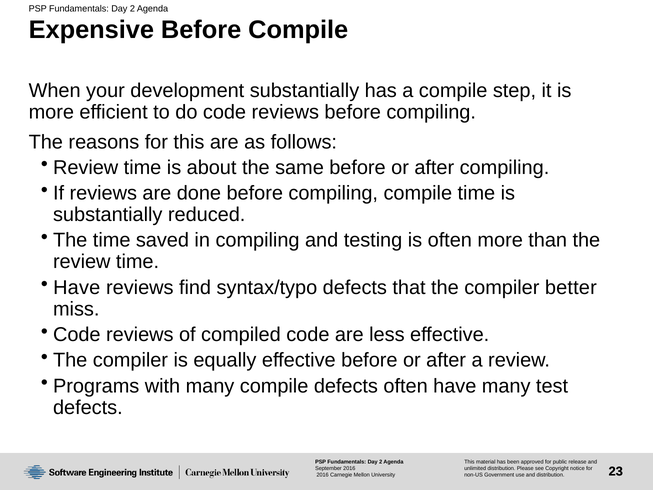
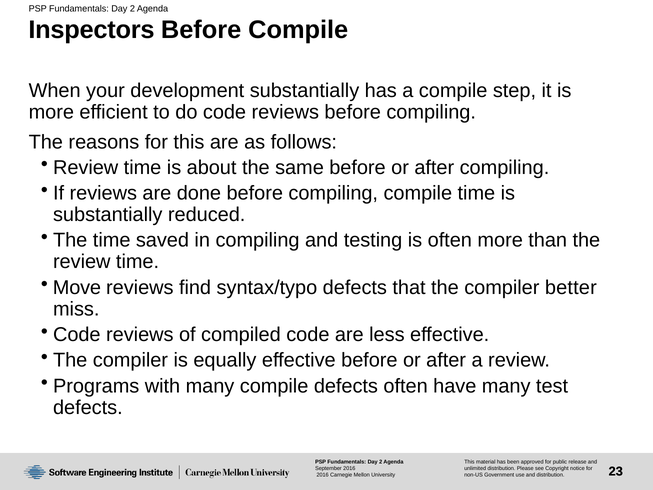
Expensive: Expensive -> Inspectors (91, 30)
Have: Have -> Move (77, 287)
